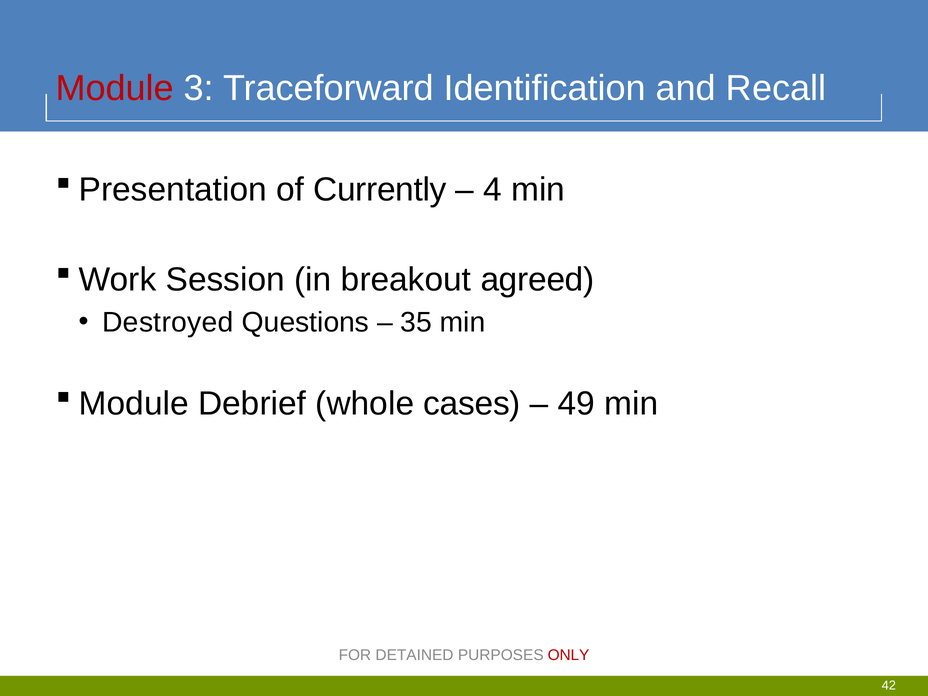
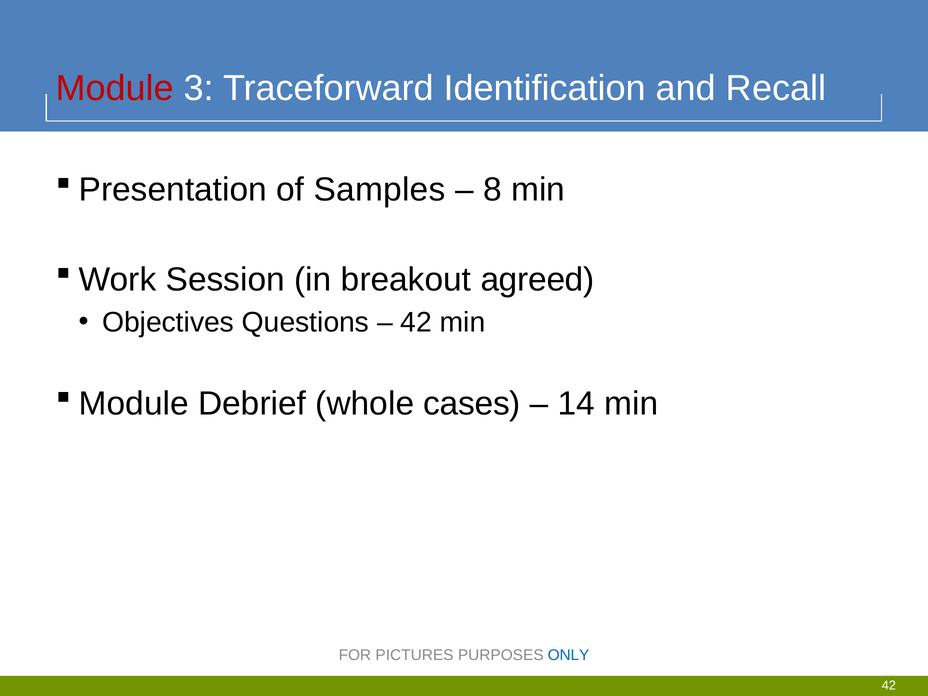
Currently: Currently -> Samples (380, 189)
4: 4 -> 8 (492, 189)
Destroyed: Destroyed -> Objectives (168, 323)
35: 35 -> 42 (416, 323)
49: 49 -> 14 (576, 404)
DETAINED: DETAINED -> PICTURES (414, 655)
ONLY colour: red -> blue (569, 655)
